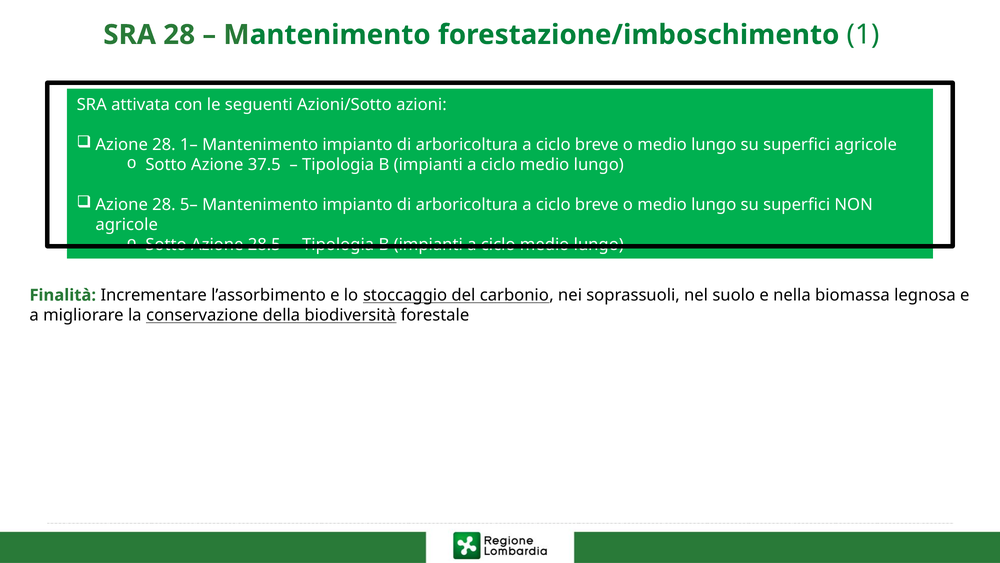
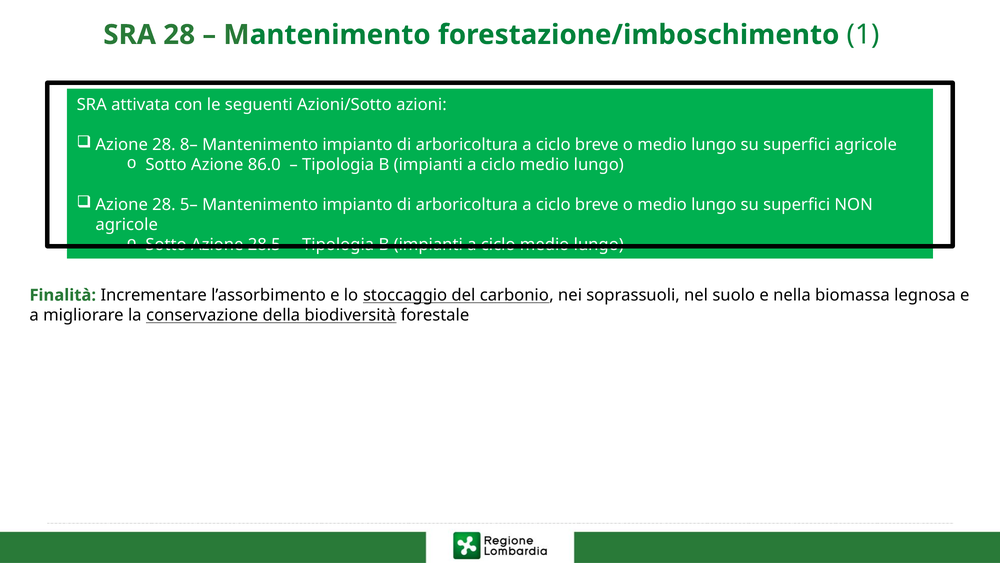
1–: 1– -> 8– (189, 145)
37.5: 37.5 -> 86.0 (264, 165)
